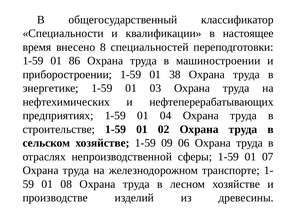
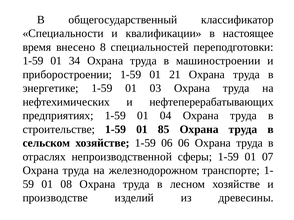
86: 86 -> 34 (75, 61)
38: 38 -> 21 (175, 75)
02: 02 -> 85 (164, 130)
1-59 09: 09 -> 06 (167, 143)
